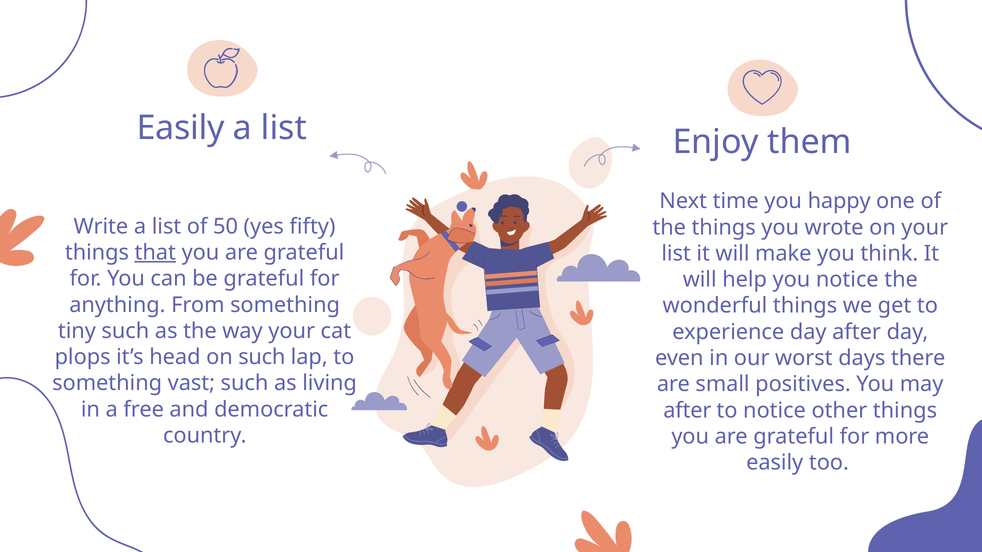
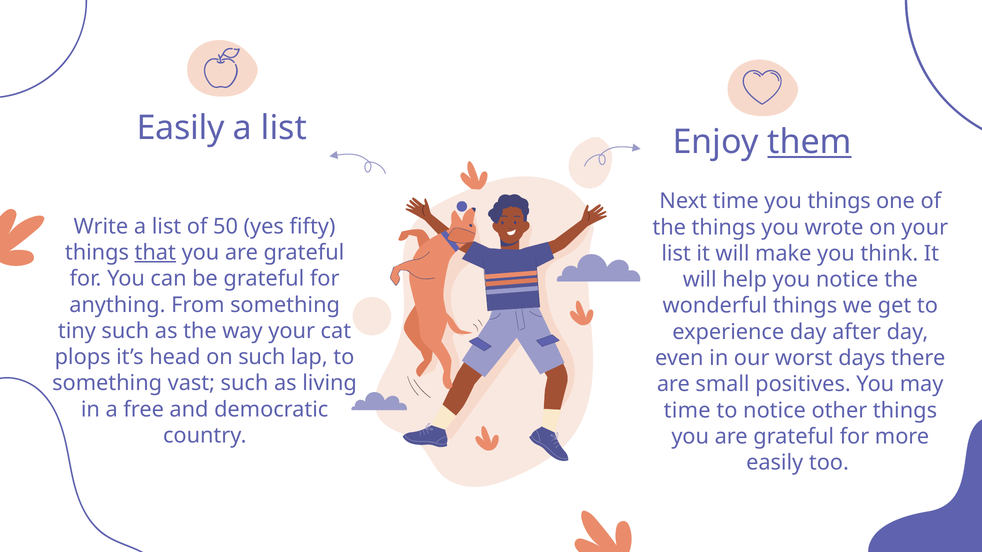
them underline: none -> present (810, 142)
you happy: happy -> things (839, 201)
after: after -> time (687, 411)
